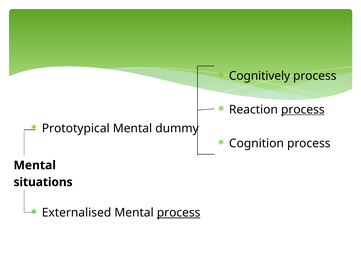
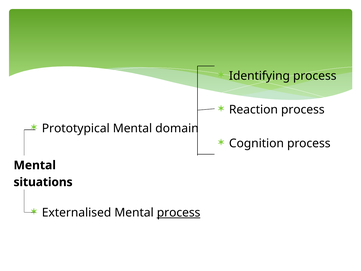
Cognitively: Cognitively -> Identifying (259, 76)
process underline: present -> none (303, 109)
dummy: dummy -> domain (177, 128)
